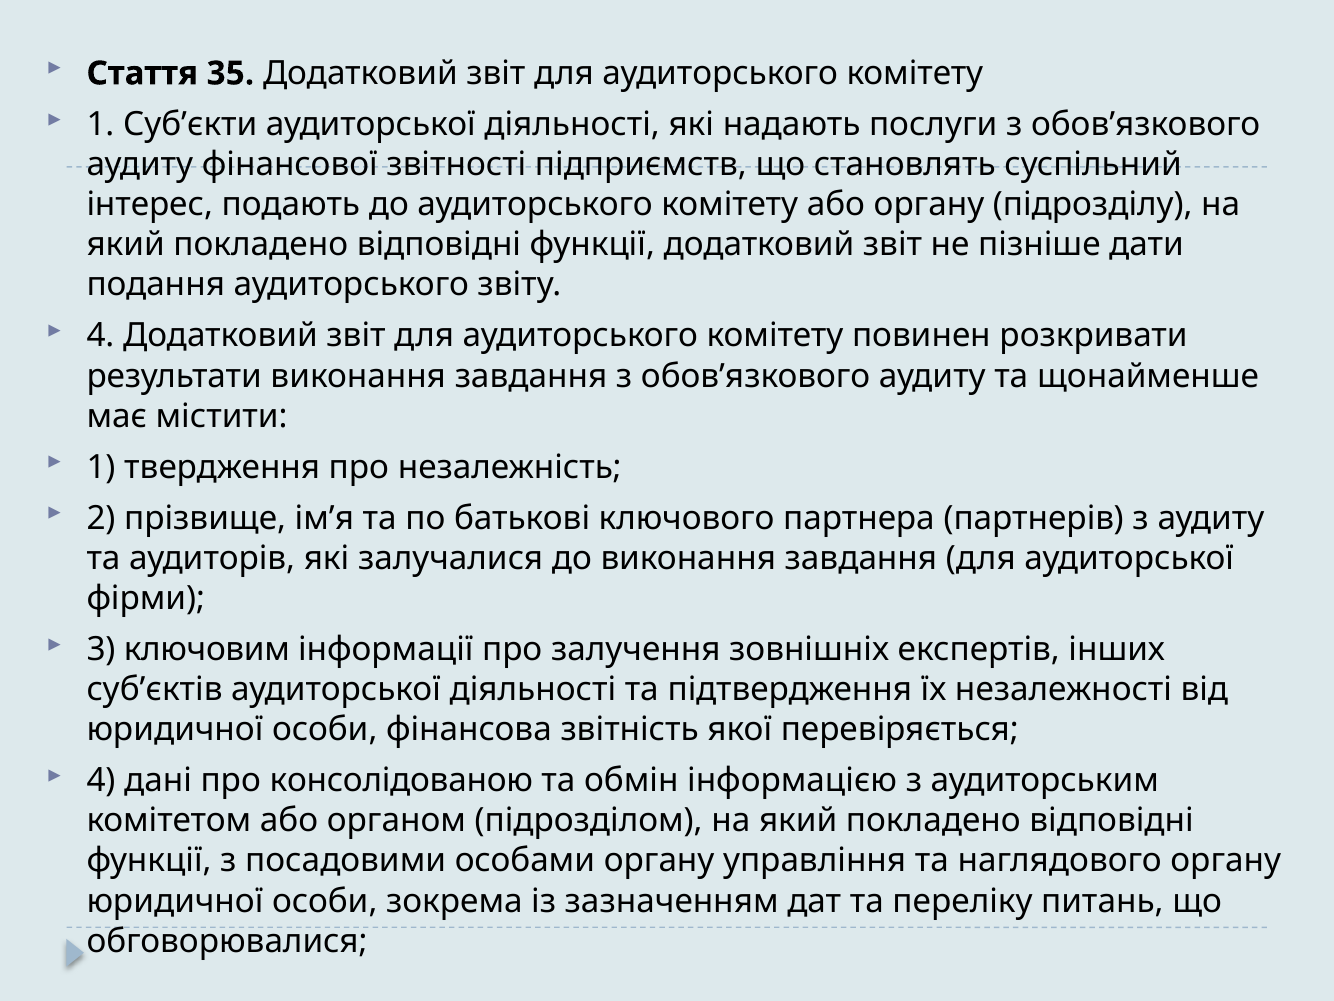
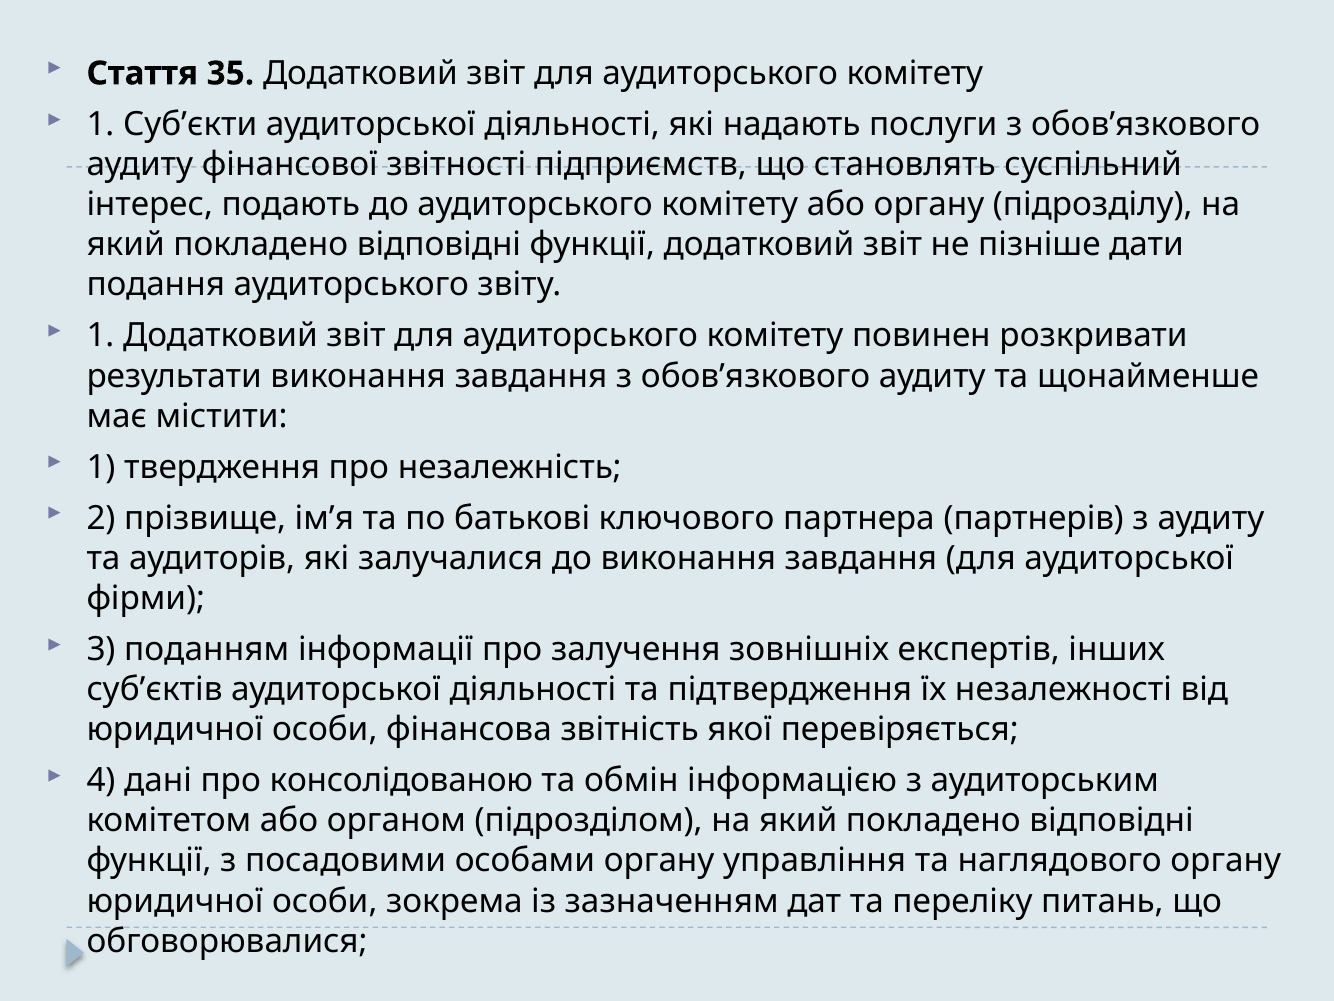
4: 4 -> 1 (100, 336)
ключовим: ключовим -> поданням (207, 649)
